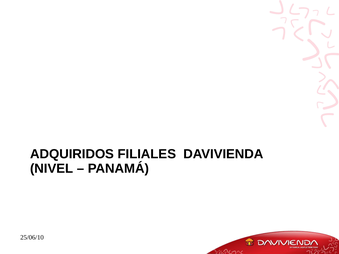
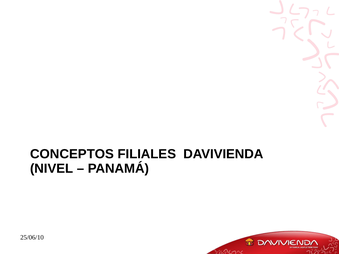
ADQUIRIDOS: ADQUIRIDOS -> CONCEPTOS (72, 154)
